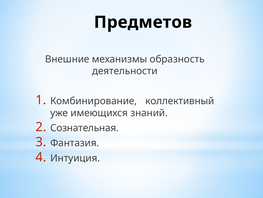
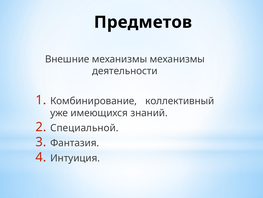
механизмы образность: образность -> механизмы (177, 59)
Сознательная: Сознательная -> Специальной (84, 128)
